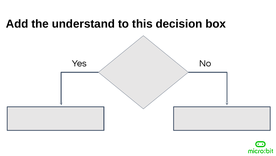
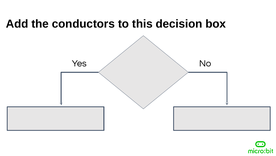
understand: understand -> conductors (83, 24)
